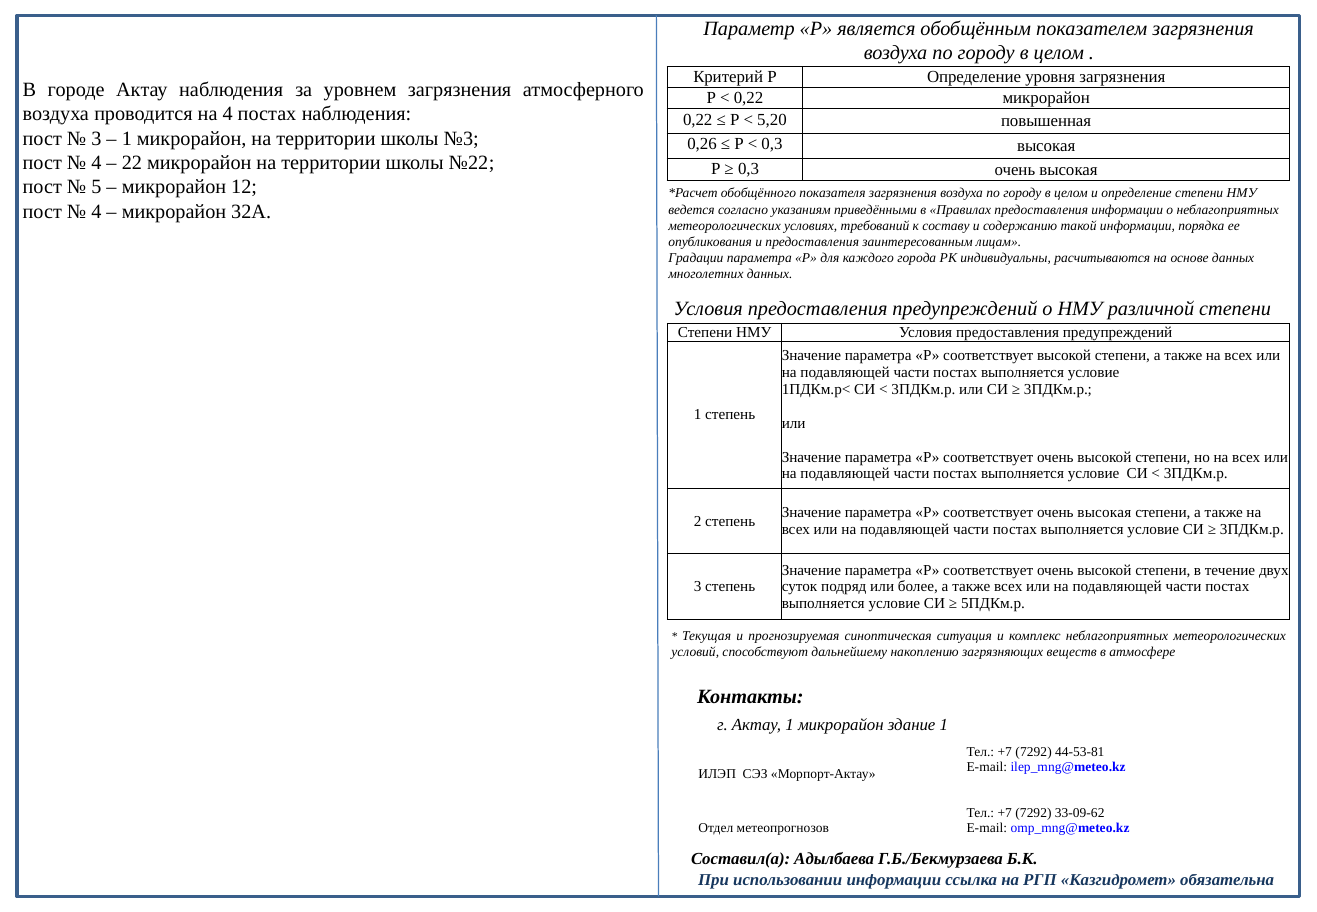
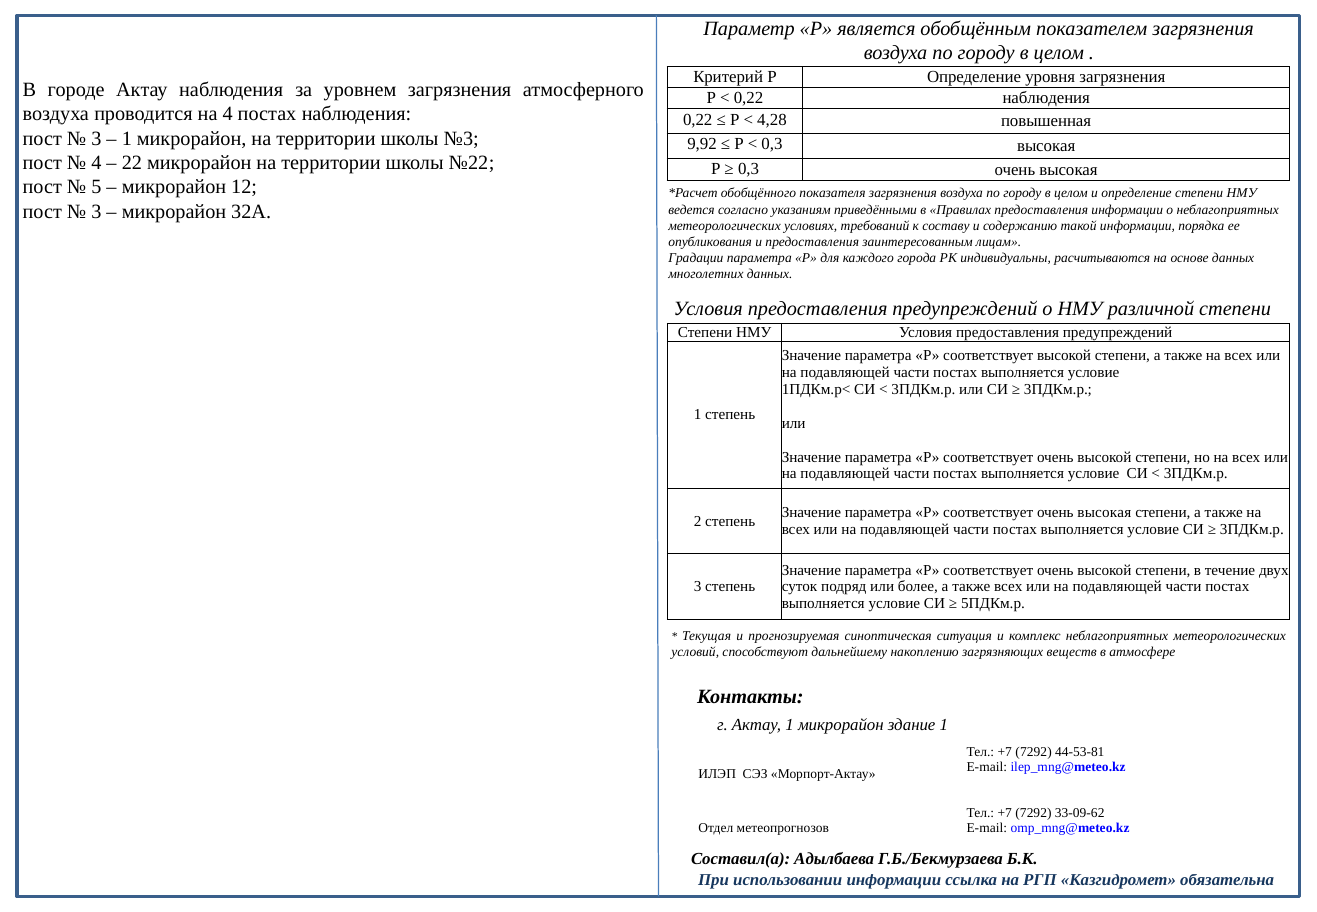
0,22 микрорайон: микрорайон -> наблюдения (1046, 98)
5,20: 5,20 -> 4,28 (772, 119)
0,26: 0,26 -> 9,92 (702, 144)
4: 4 -> 3 (96, 211)
